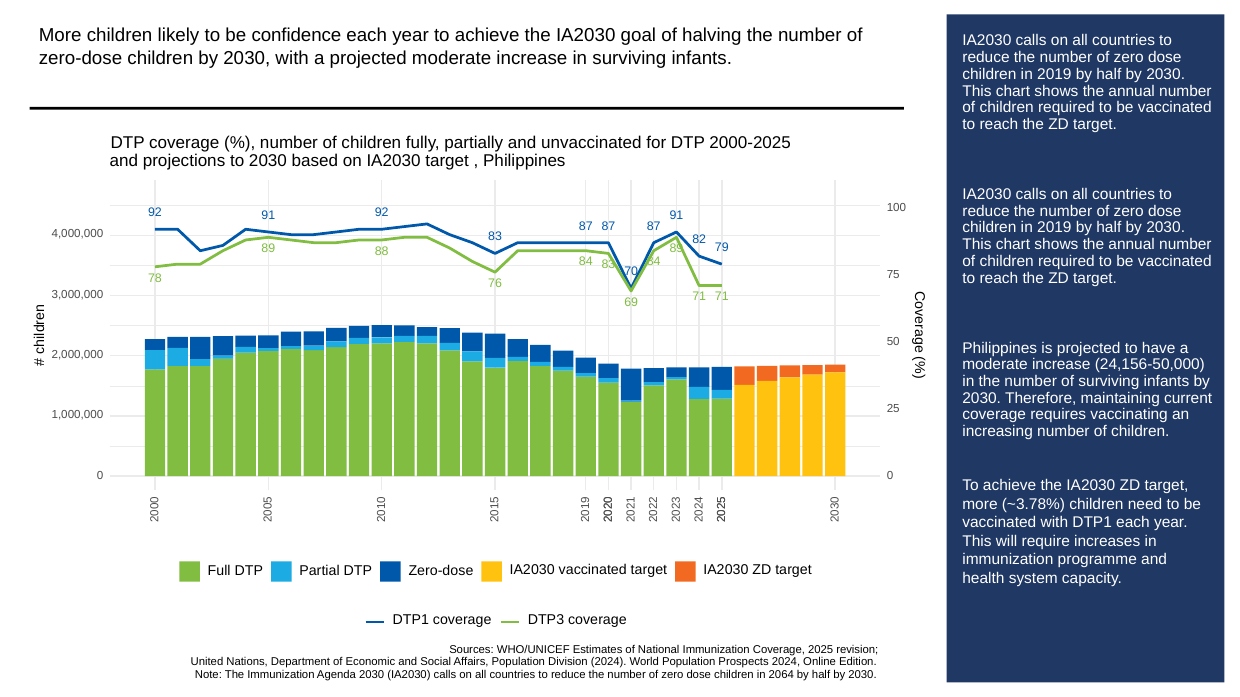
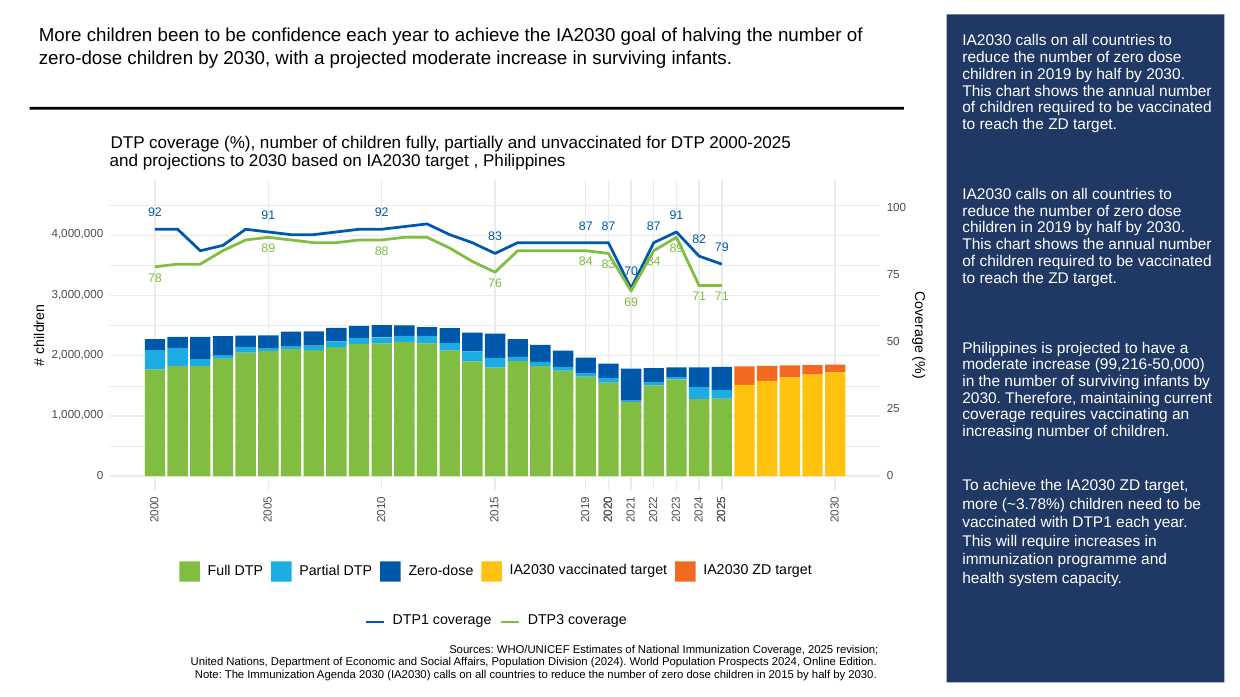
likely: likely -> been (179, 36)
24,156-50,000: 24,156-50,000 -> 99,216-50,000 (1150, 365)
2064: 2064 -> 2015 (781, 675)
